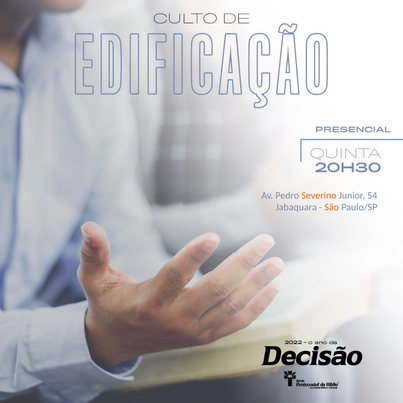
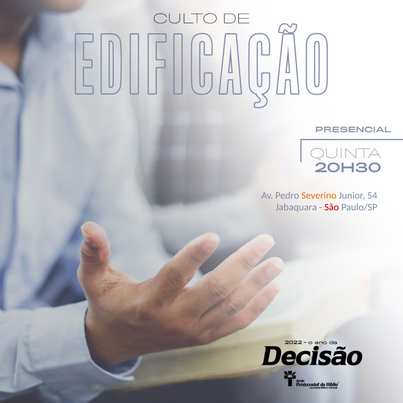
São colour: orange -> red (332, 207)
